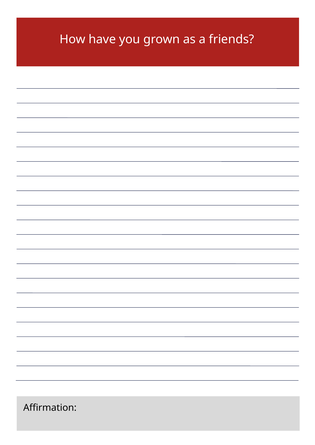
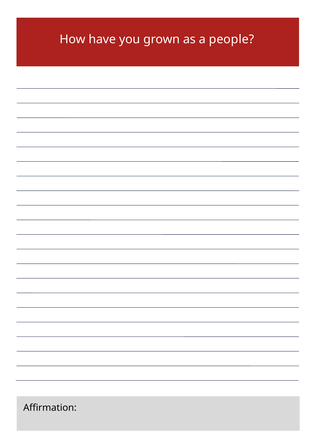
friends: friends -> people (232, 39)
